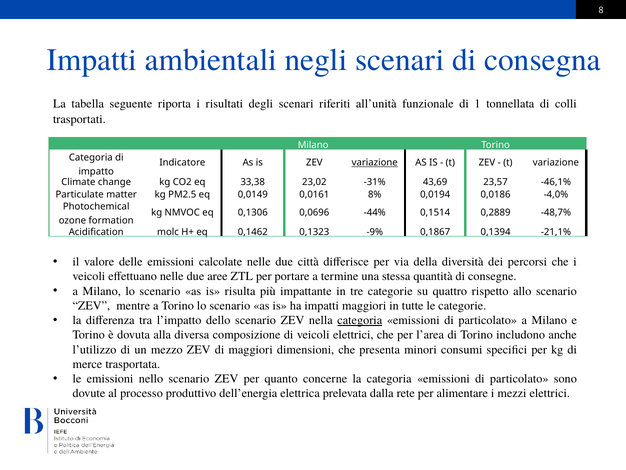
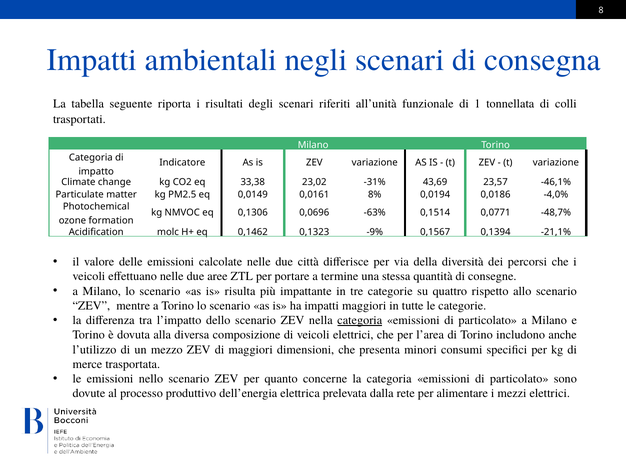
variazione underline: present -> none (375, 163)
-44%: -44% -> -63% (375, 212)
0,2889: 0,2889 -> 0,0771 (496, 212)
0,1867: 0,1867 -> 0,1567 (435, 232)
